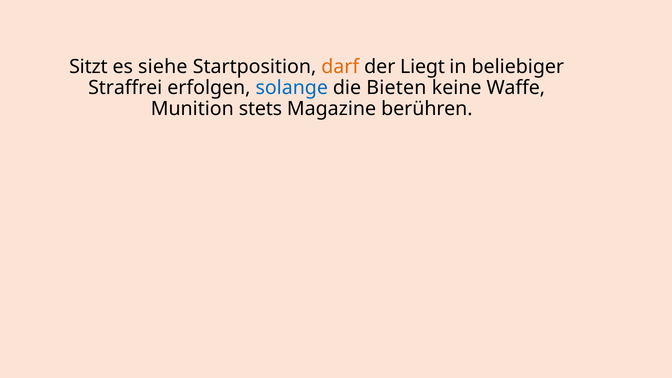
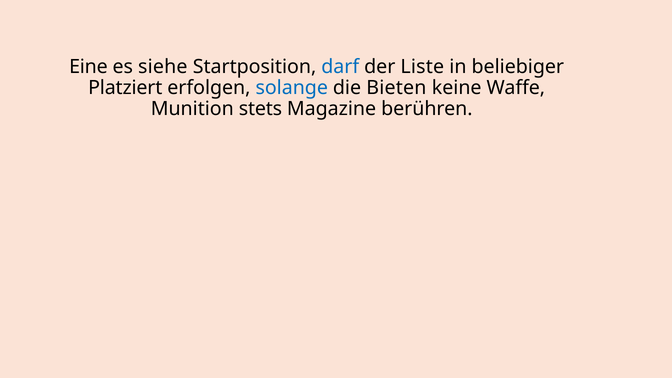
Sitzt: Sitzt -> Eine (88, 67)
darf colour: orange -> blue (340, 67)
Liegt: Liegt -> Liste (422, 67)
Straffrei: Straffrei -> Platziert (125, 88)
